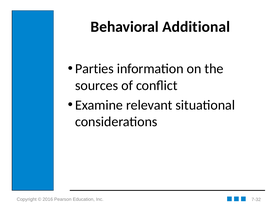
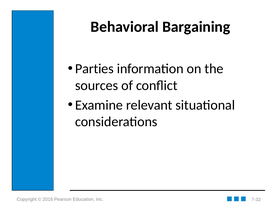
Additional: Additional -> Bargaining (196, 27)
